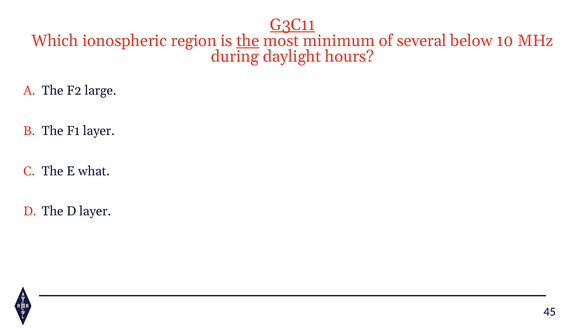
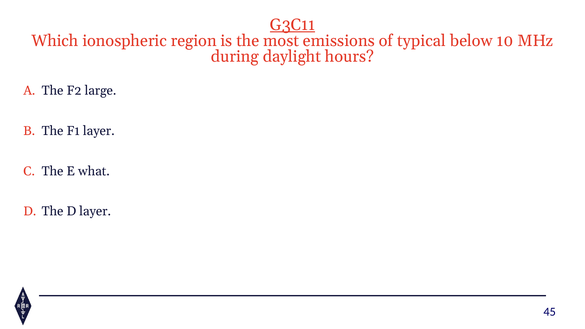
the underline: present -> none (248, 41)
minimum: minimum -> emissions (339, 41)
several: several -> typical (422, 41)
